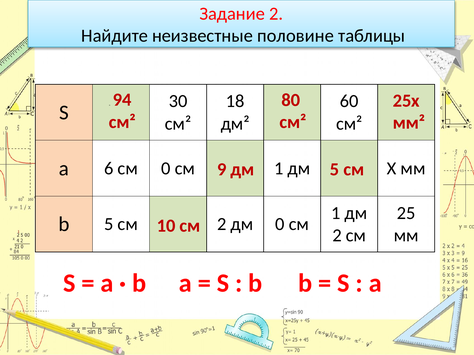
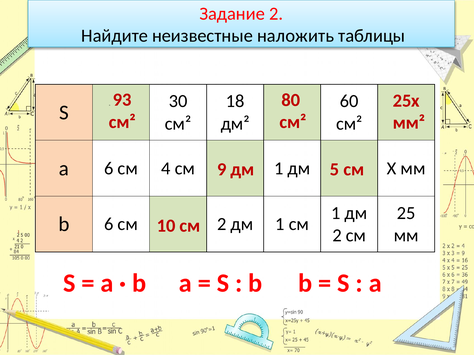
половине: половине -> наложить (296, 36)
94: 94 -> 93 (122, 100)
cм 0: 0 -> 4 (166, 169)
b 5: 5 -> 6 (109, 225)
дм 0: 0 -> 1 (280, 225)
